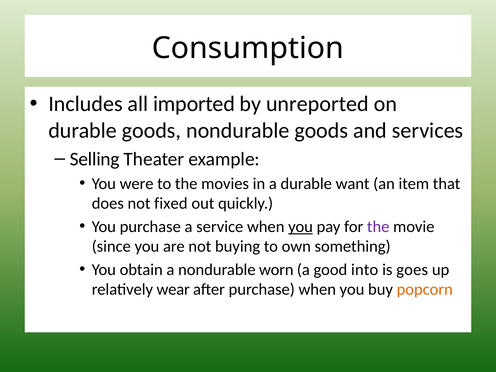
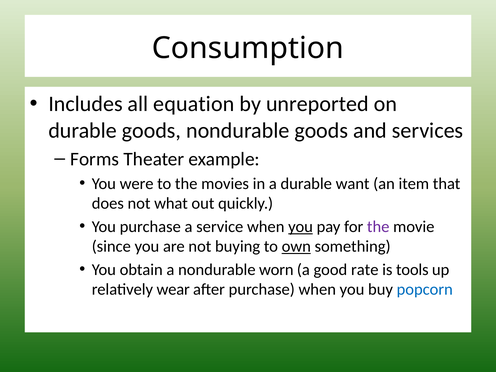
imported: imported -> equation (194, 104)
Selling: Selling -> Forms (95, 159)
fixed: fixed -> what (171, 203)
own underline: none -> present (296, 246)
into: into -> rate (365, 270)
goes: goes -> tools (412, 270)
popcorn colour: orange -> blue (425, 289)
